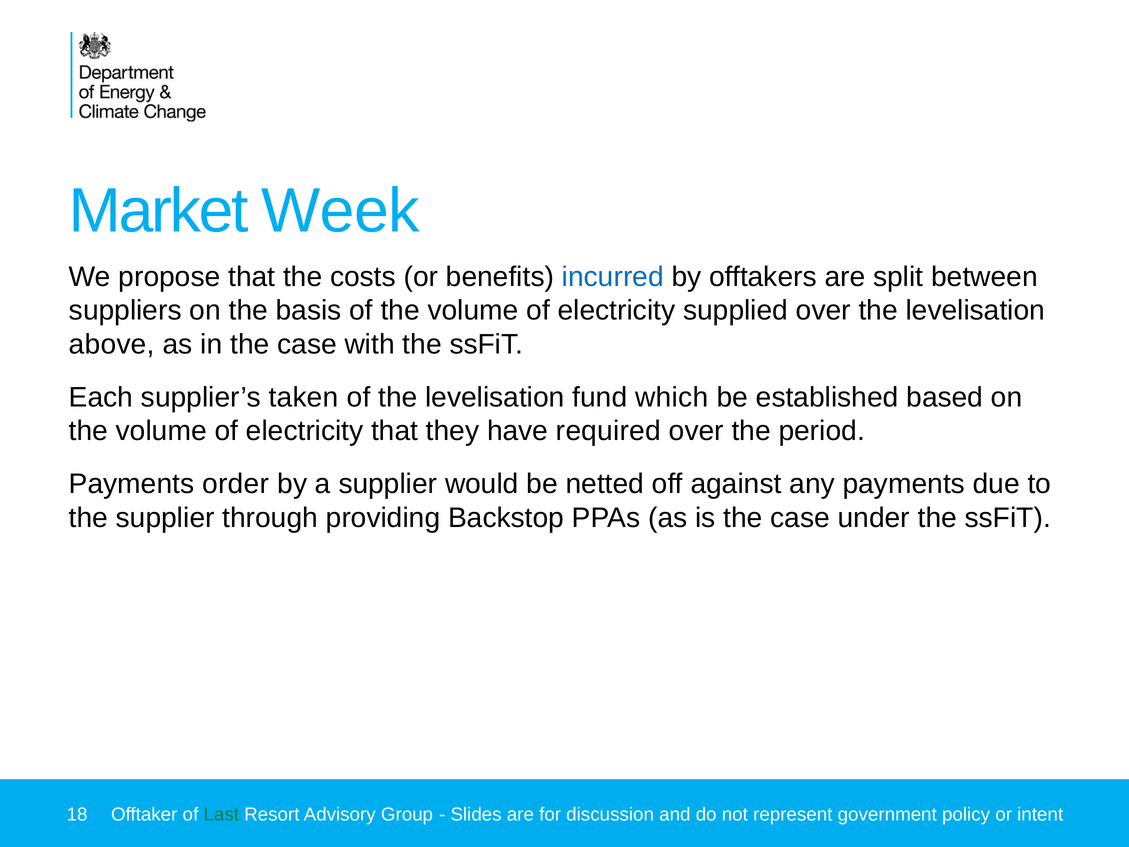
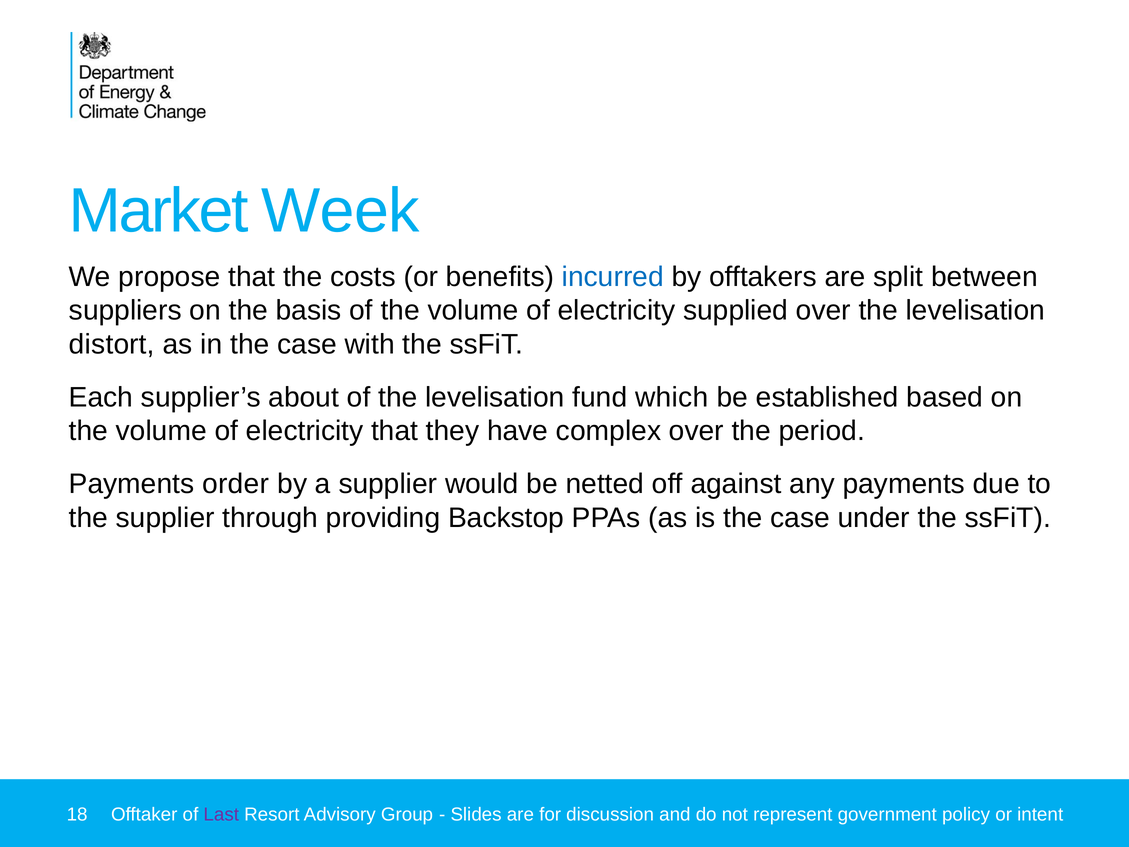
above: above -> distort (112, 344)
taken: taken -> about (304, 397)
required: required -> complex (609, 431)
Last colour: green -> purple (221, 814)
